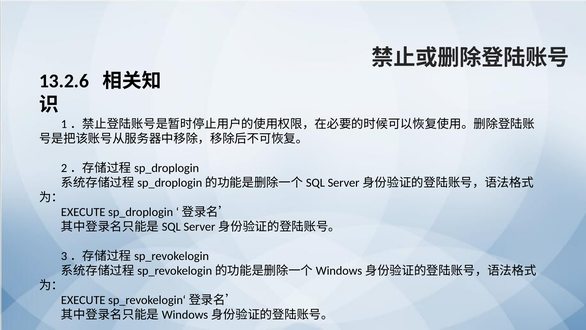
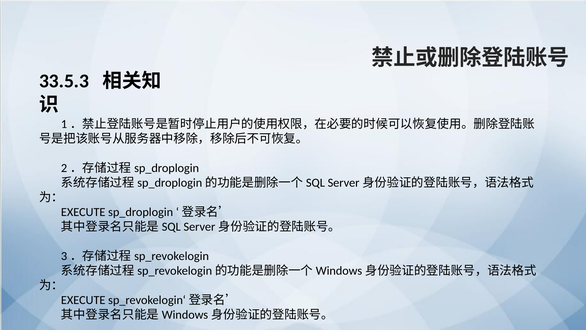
13.2.6: 13.2.6 -> 33.5.3 (64, 81)
